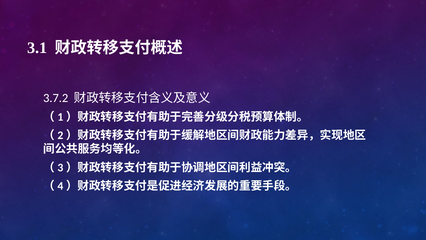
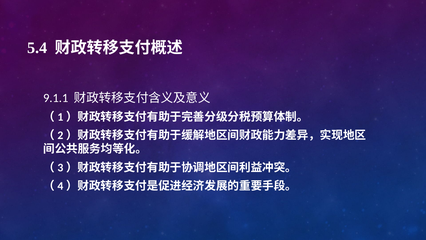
3.1: 3.1 -> 5.4 (37, 48)
3.7.2: 3.7.2 -> 9.1.1 (56, 98)
